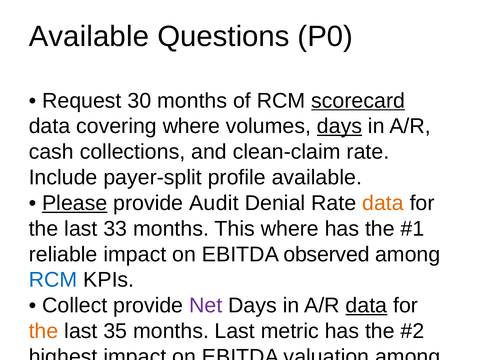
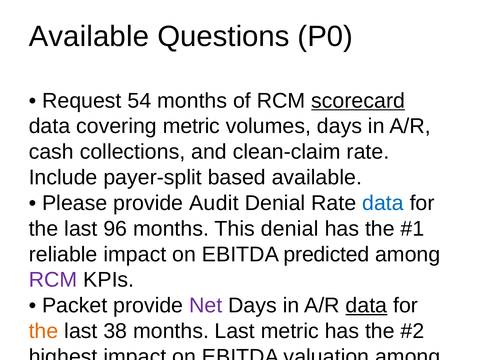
30: 30 -> 54 (139, 101)
covering where: where -> metric (191, 126)
days underline: present -> none (340, 126)
profile: profile -> based (237, 177)
Please underline: present -> none (75, 203)
data colour: orange -> blue (383, 203)
33: 33 -> 96 (115, 229)
This where: where -> denial (290, 229)
observed: observed -> predicted (326, 254)
RCM colour: blue -> purple (53, 280)
Collect: Collect -> Packet (75, 306)
35: 35 -> 38 (115, 331)
